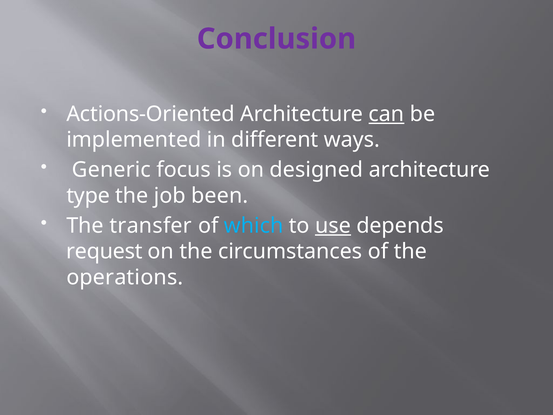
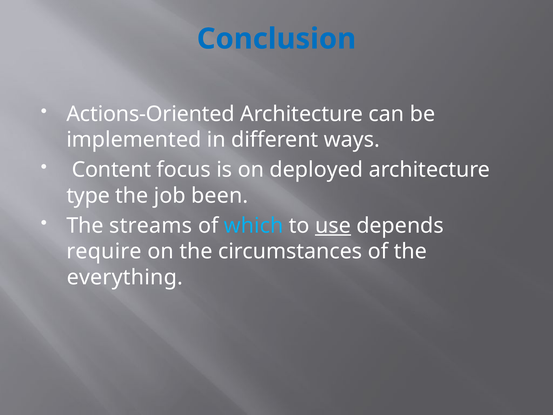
Conclusion colour: purple -> blue (276, 39)
can underline: present -> none (386, 114)
Generic: Generic -> Content (112, 170)
designed: designed -> deployed (316, 170)
transfer: transfer -> streams (151, 226)
request: request -> require (104, 251)
operations: operations -> everything (125, 277)
